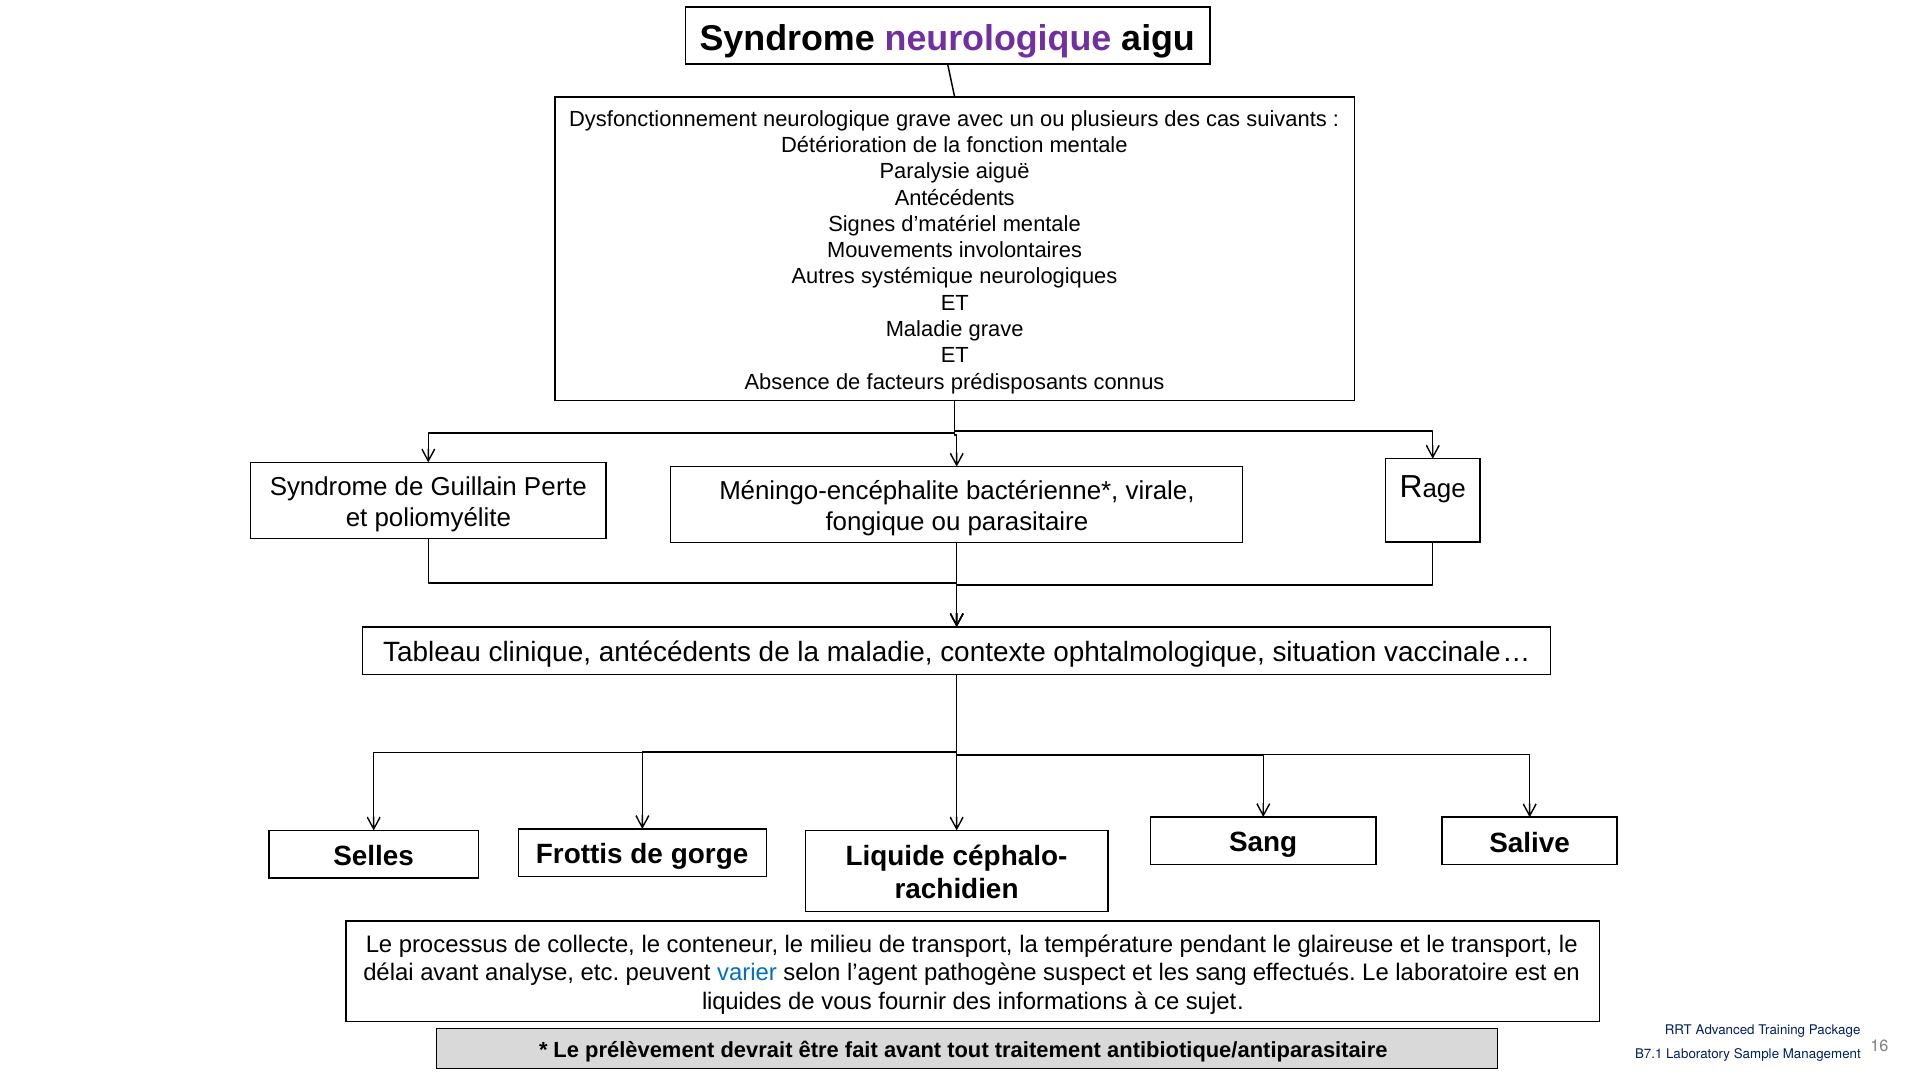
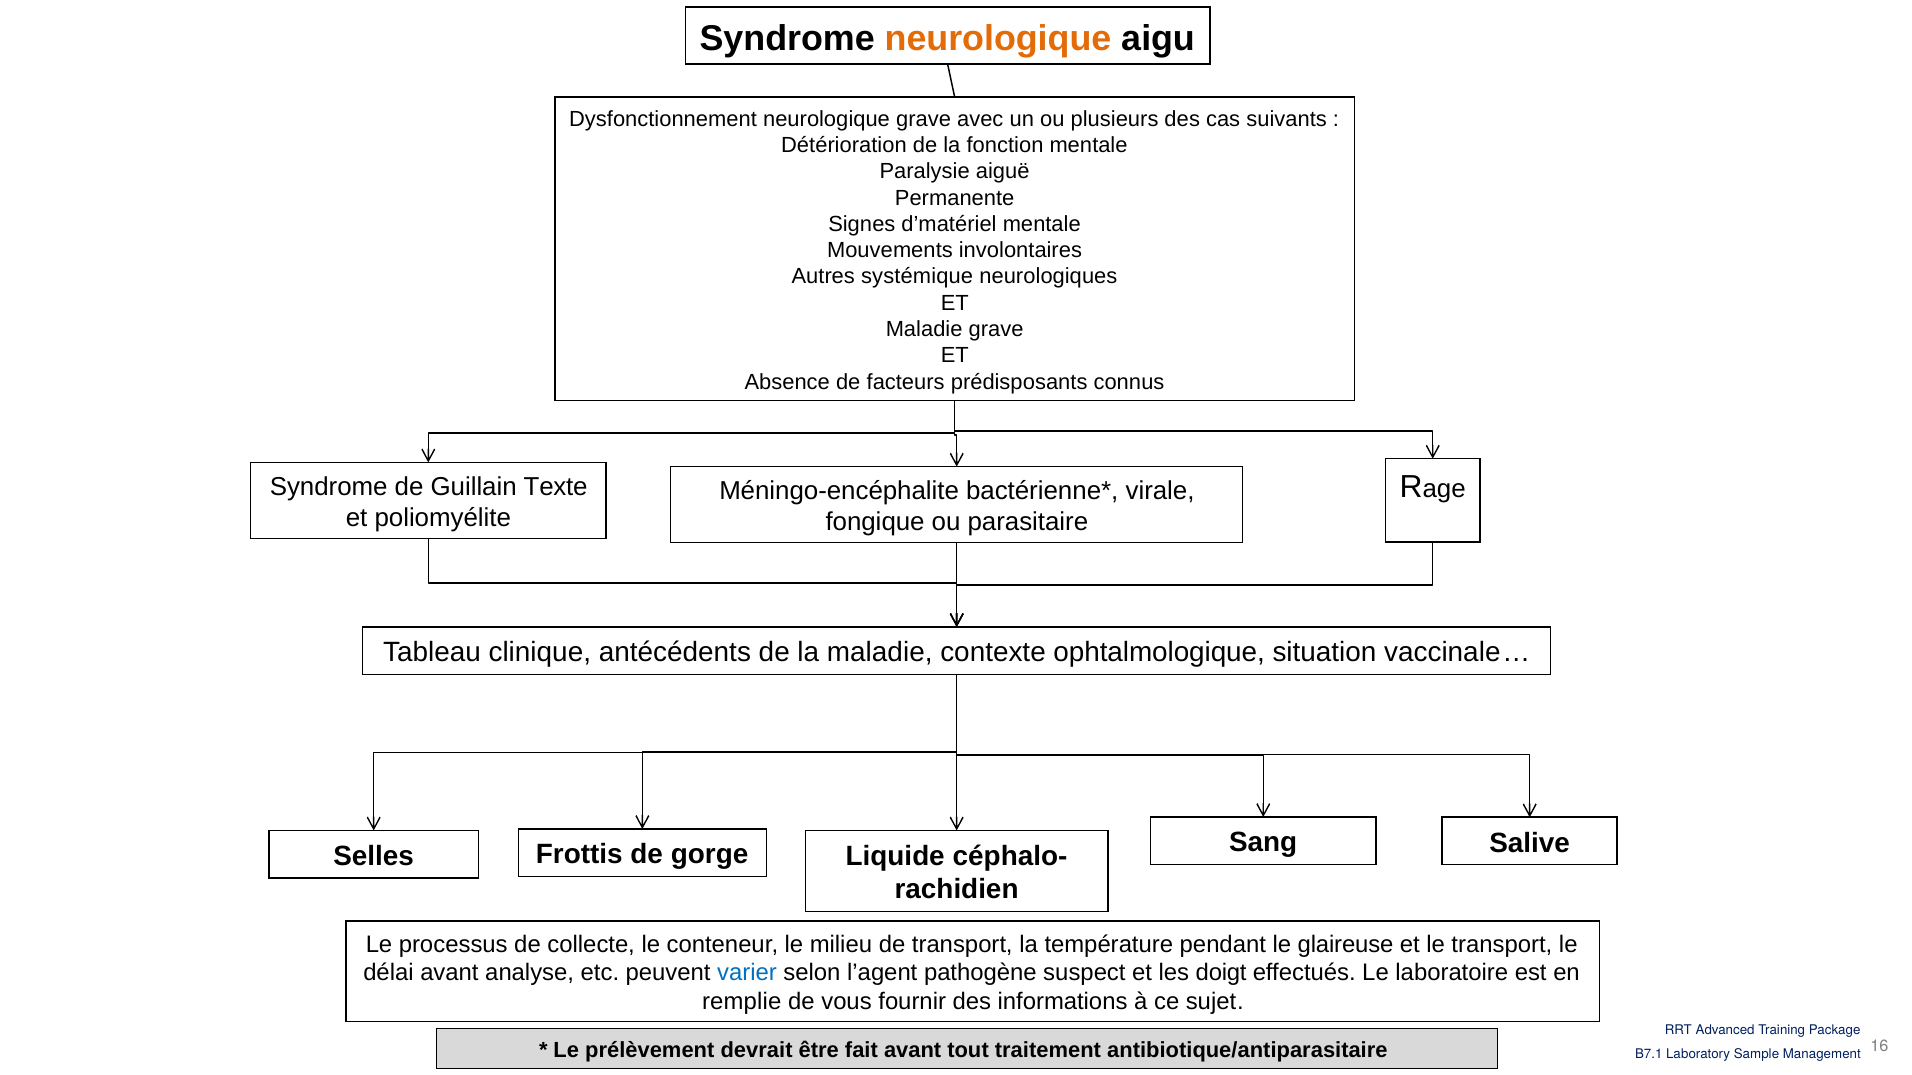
neurologique colour: purple -> orange (998, 38)
Antécédents: Antécédents -> Permanente (955, 198)
Perte: Perte -> Texte (556, 487)
les sang: sang -> doigt (1221, 973)
liquides: liquides -> remplie (742, 1002)
